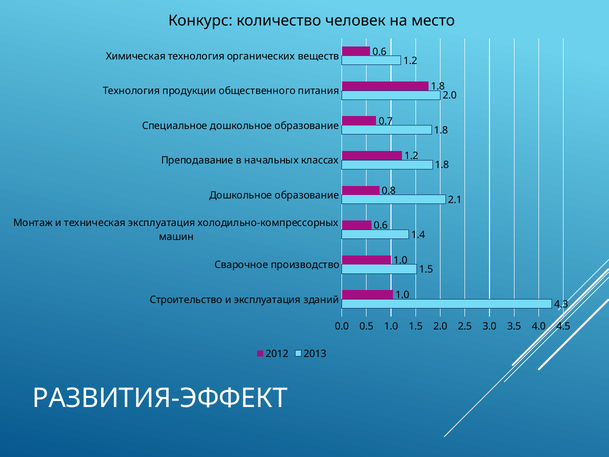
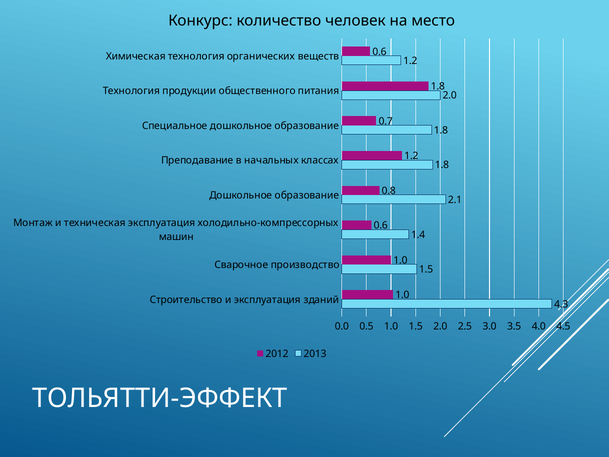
РАЗВИТИЯ-ЭФФЕКТ: РАЗВИТИЯ-ЭФФЕКТ -> ТОЛЬЯТТИ-ЭФФЕКТ (160, 398)
